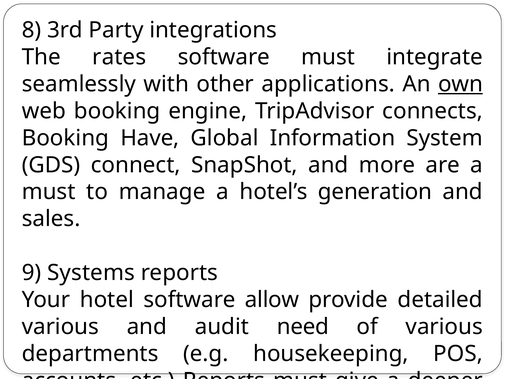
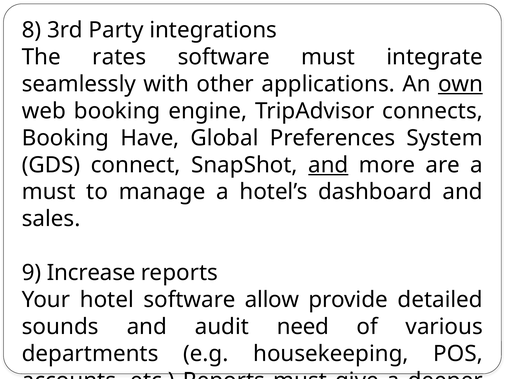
Information: Information -> Preferences (333, 138)
and underline: none -> present (328, 165)
hotel’s generation: generation -> dashboard (375, 192)
Systems: Systems -> Increase (91, 273)
various: various -> sounds (60, 326)
